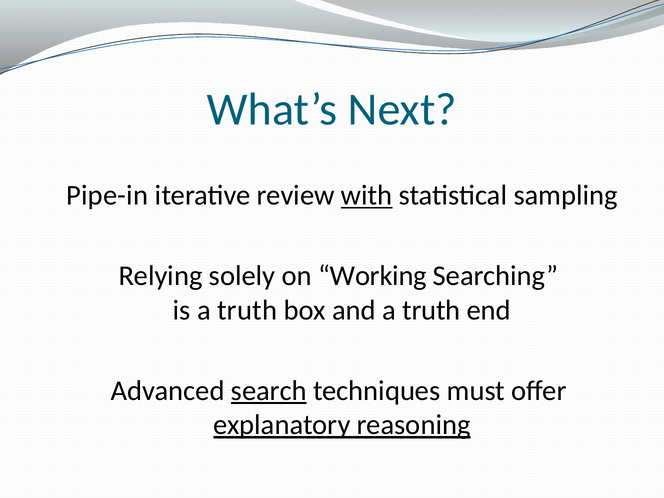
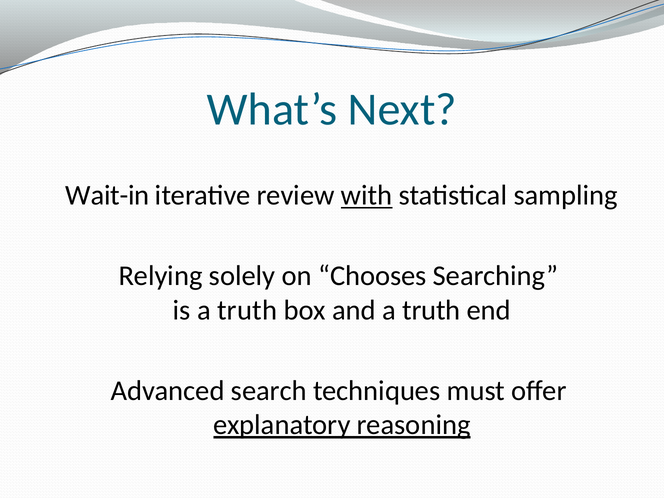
Pipe-in: Pipe-in -> Wait-in (107, 195)
Working: Working -> Chooses (372, 276)
search underline: present -> none (269, 391)
